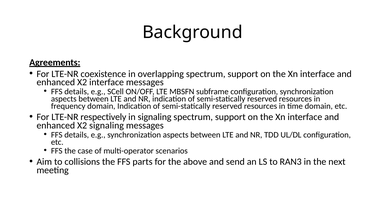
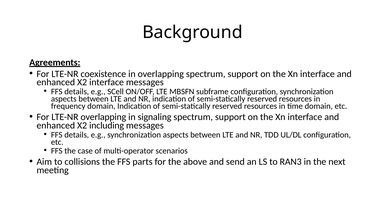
LTE-NR respectively: respectively -> overlapping (103, 117)
X2 signaling: signaling -> including (107, 126)
